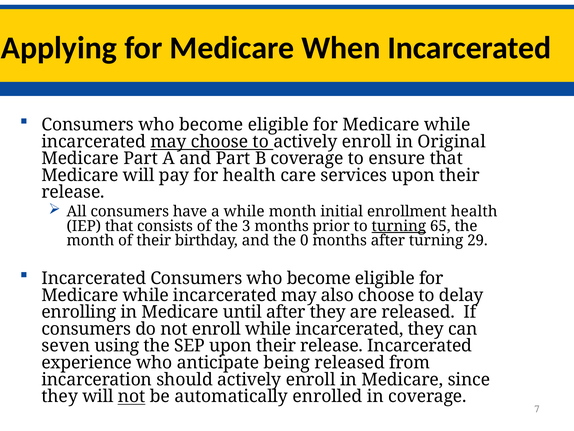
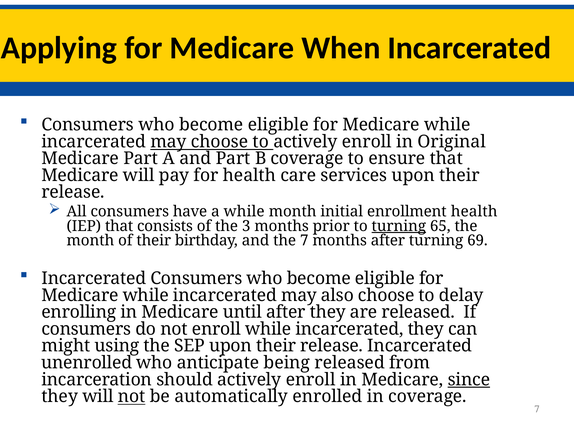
the 0: 0 -> 7 (304, 240)
29: 29 -> 69 (477, 240)
seven: seven -> might (66, 345)
experience: experience -> unenrolled (87, 362)
since underline: none -> present (469, 379)
